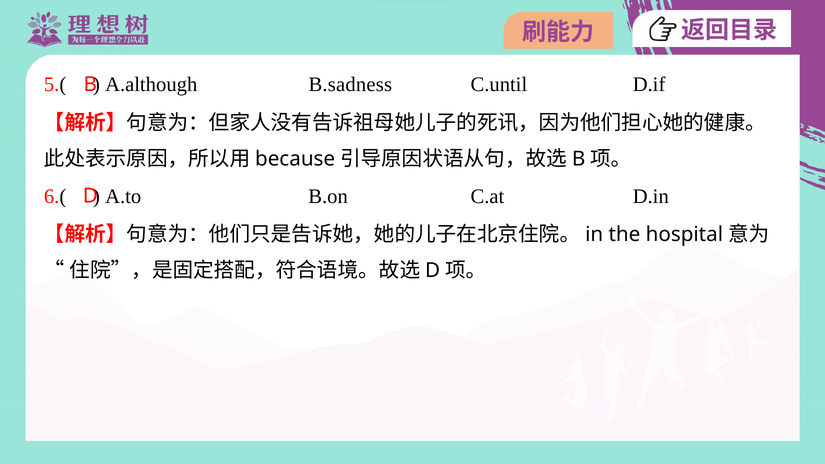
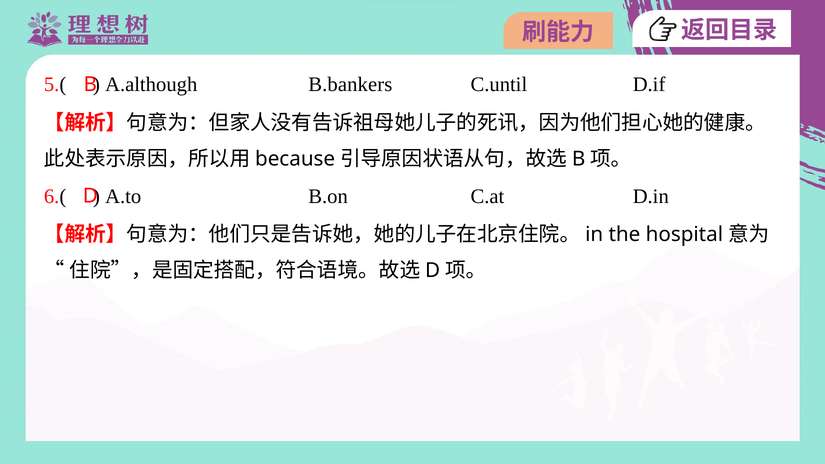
B.sadness: B.sadness -> B.bankers (350, 84)
